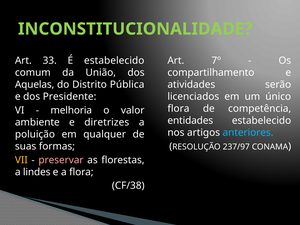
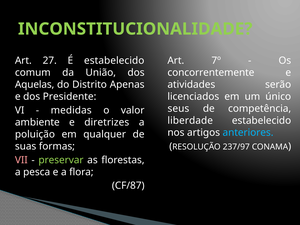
33: 33 -> 27 (50, 61)
compartilhamento: compartilhamento -> concorrentemente (211, 73)
Pública: Pública -> Apenas (127, 85)
flora: flora -> seus (178, 109)
melhoria: melhoria -> medidas (71, 110)
entidades: entidades -> liberdade (190, 121)
VII colour: yellow -> pink (21, 160)
preservar colour: pink -> light green (61, 160)
lindes: lindes -> pesca (37, 172)
CF/38: CF/38 -> CF/87 (128, 186)
